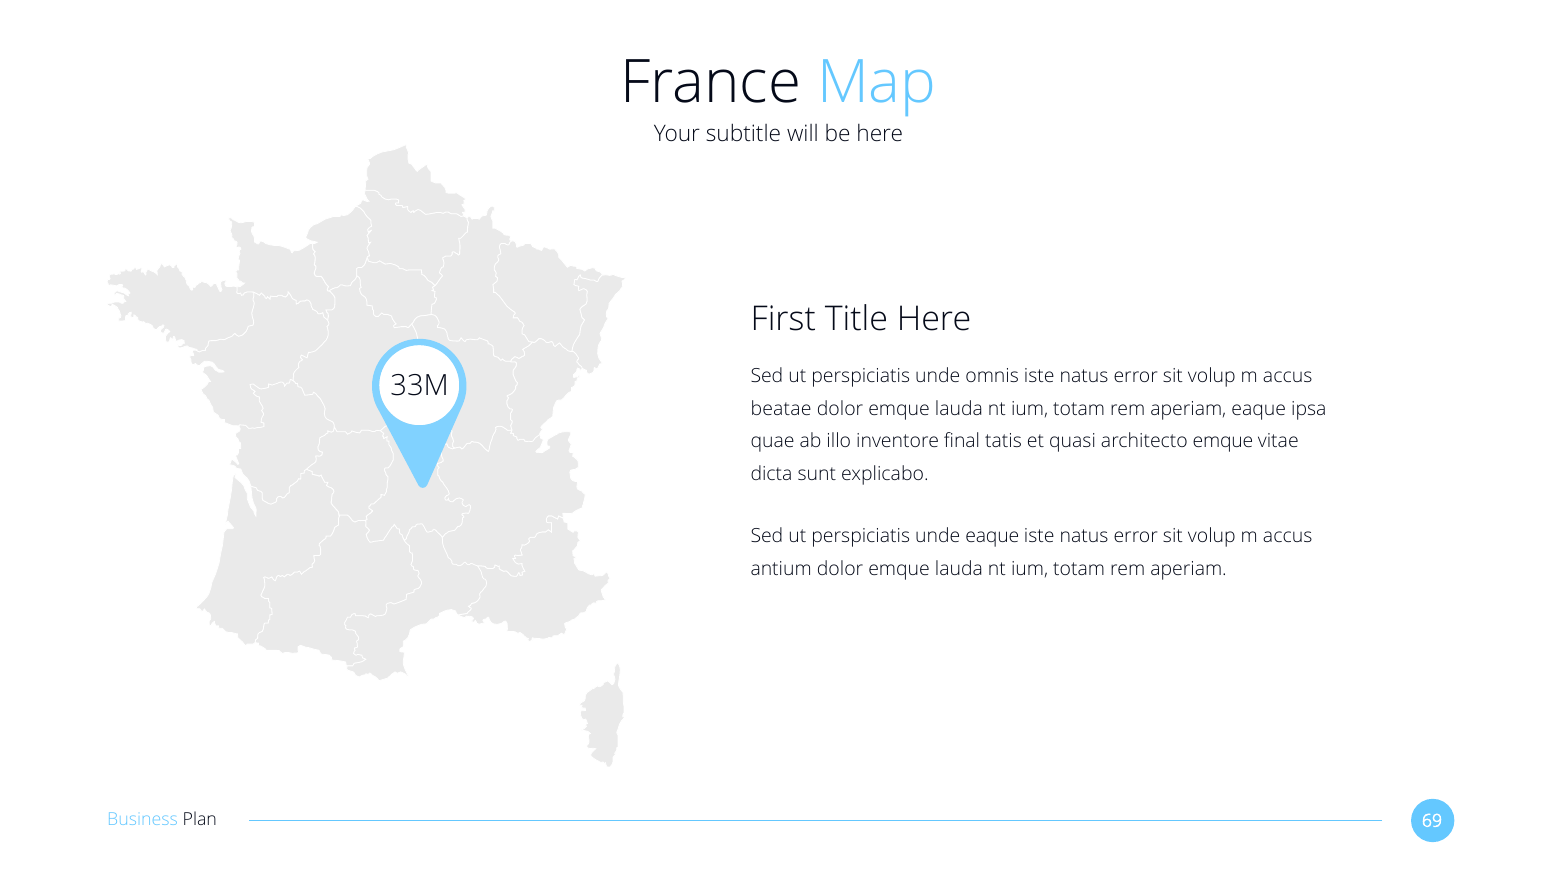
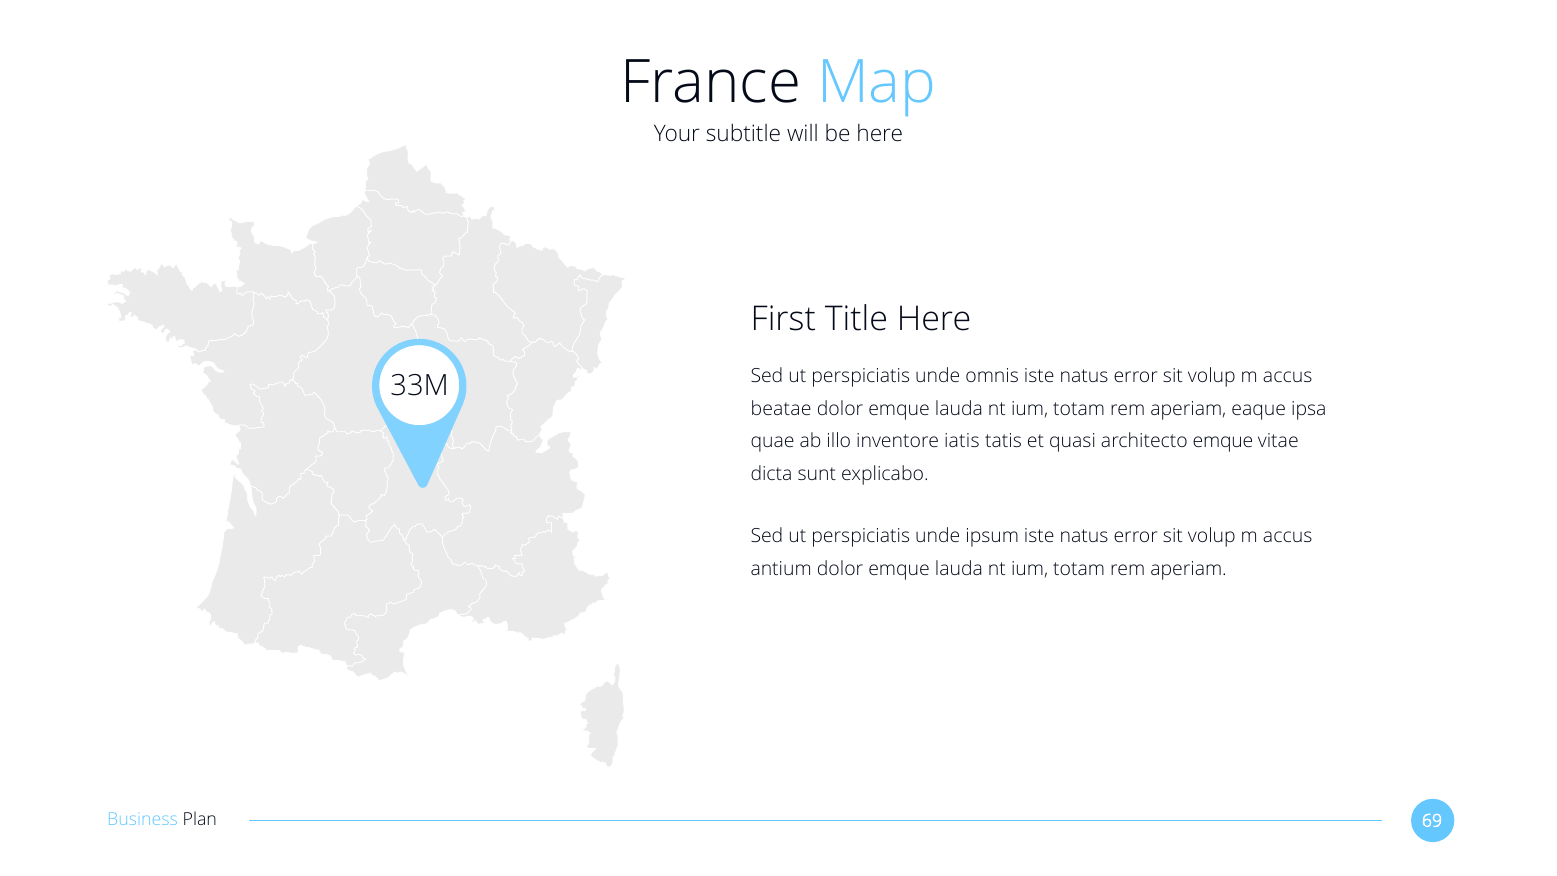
final: final -> iatis (962, 441)
unde eaque: eaque -> ipsum (992, 536)
